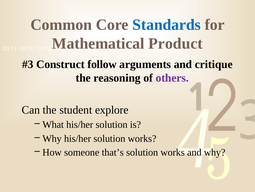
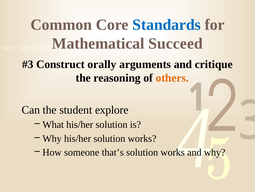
Product: Product -> Succeed (176, 43)
follow: follow -> orally (102, 64)
others colour: purple -> orange (172, 78)
